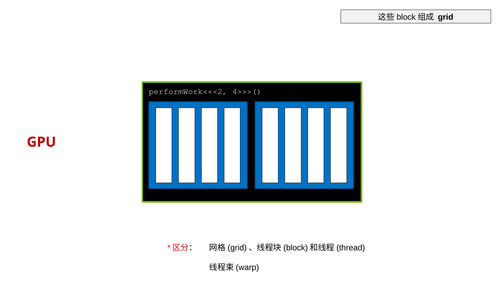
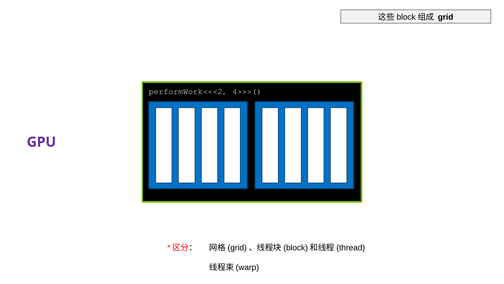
GPU colour: red -> purple (41, 142)
